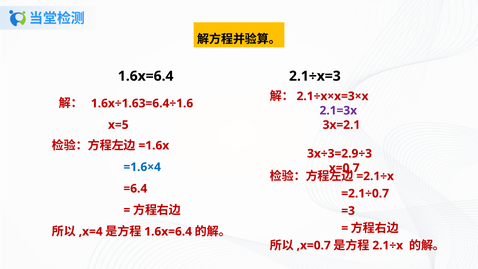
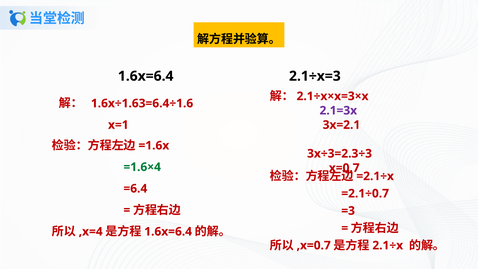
x=5: x=5 -> x=1 (118, 125)
3x÷3=2.9÷3: 3x÷3=2.9÷3 -> 3x÷3=2.3÷3 (340, 154)
=1.6×4 colour: blue -> green (142, 167)
